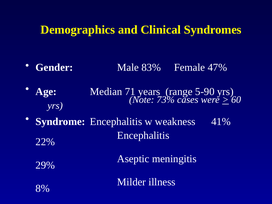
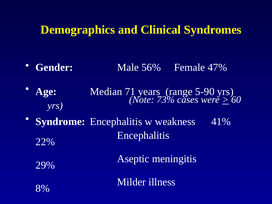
83%: 83% -> 56% (151, 67)
